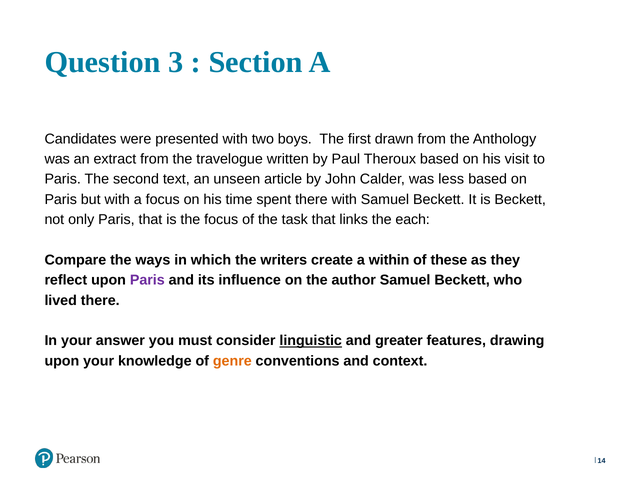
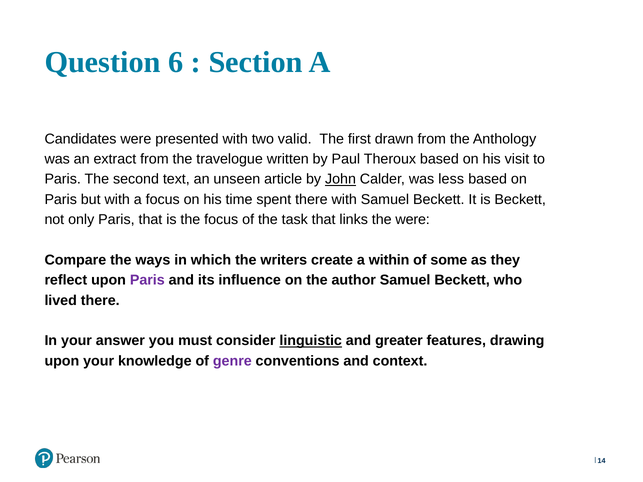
3: 3 -> 6 (176, 62)
boys: boys -> valid (295, 139)
John underline: none -> present (341, 179)
the each: each -> were (413, 220)
these: these -> some (449, 260)
genre colour: orange -> purple (232, 361)
